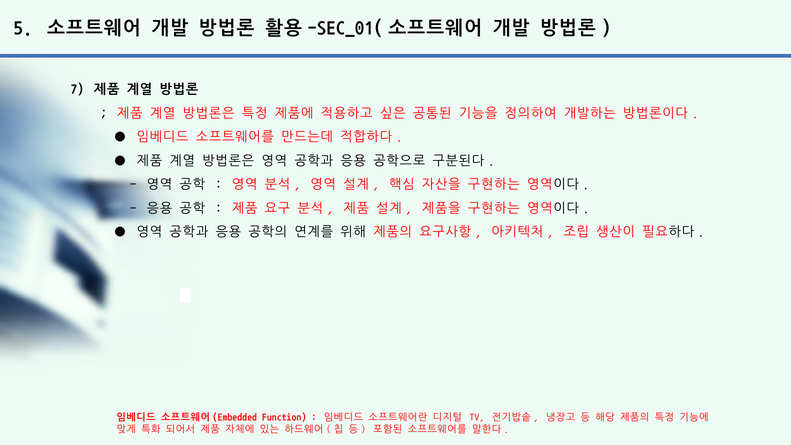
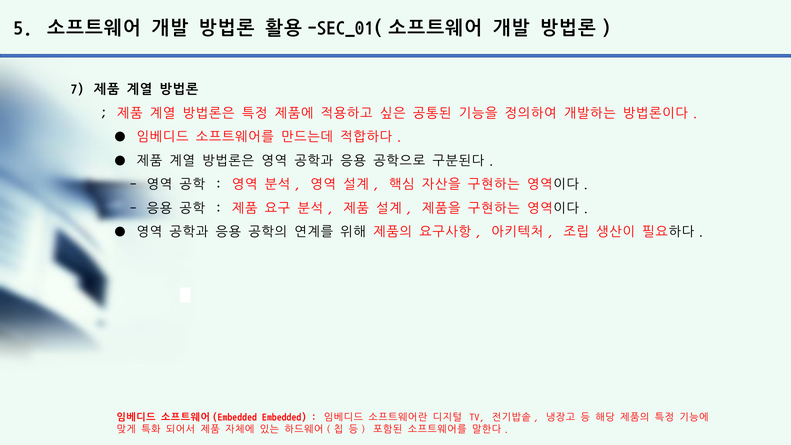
Function: Function -> Embedded (284, 417)
